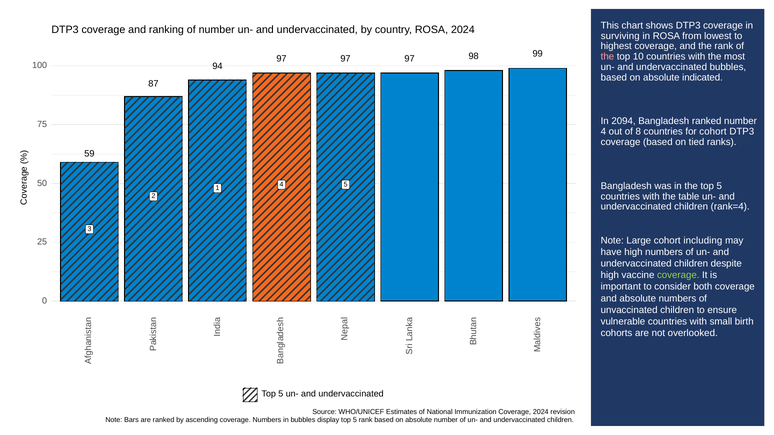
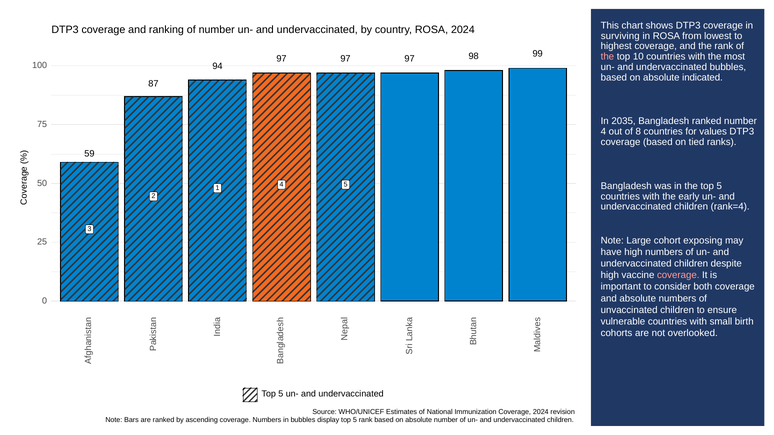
2094: 2094 -> 2035 (623, 121)
for cohort: cohort -> values (713, 132)
table: table -> early (689, 196)
including: including -> exposing (703, 241)
coverage colour: light green -> pink (678, 275)
